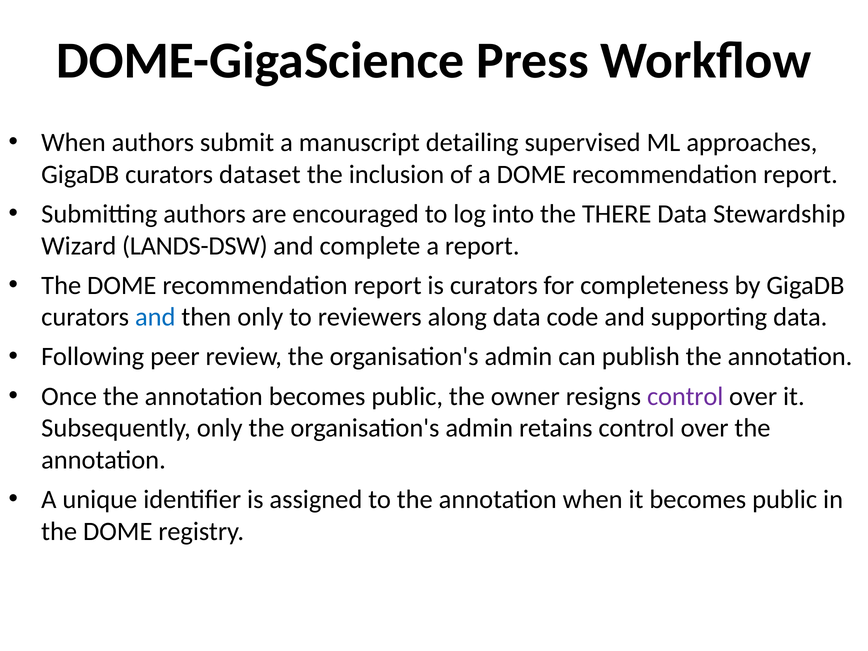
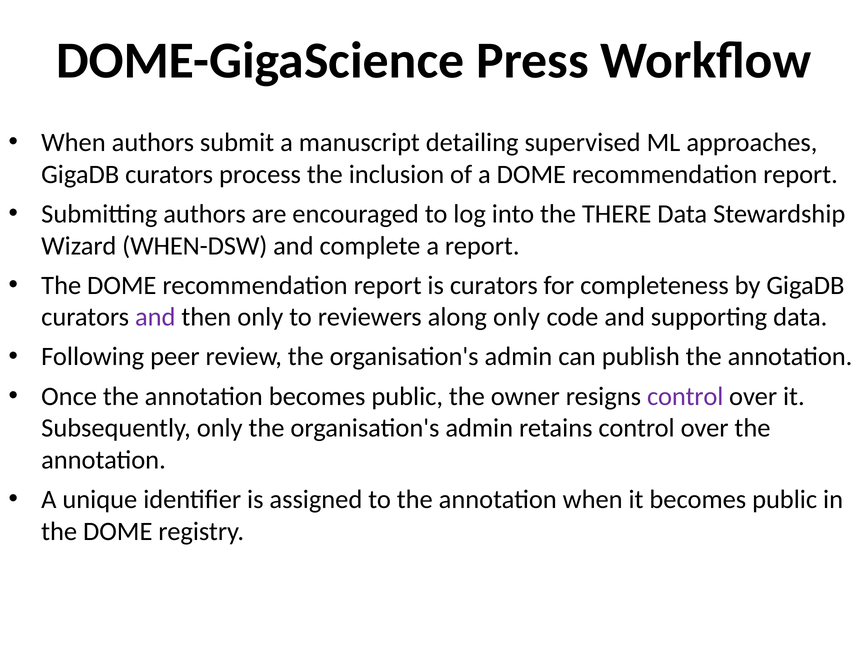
dataset: dataset -> process (260, 174)
LANDS-DSW: LANDS-DSW -> WHEN-DSW (195, 246)
and colour: blue -> purple (155, 317)
along data: data -> only (516, 317)
